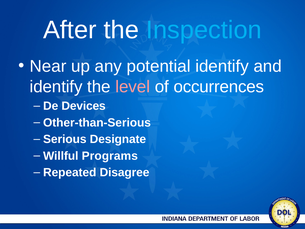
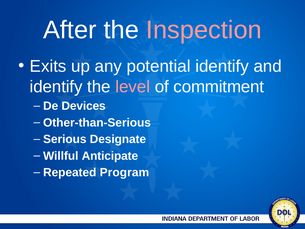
Inspection colour: light blue -> pink (204, 30)
Near: Near -> Exits (48, 66)
occurrences: occurrences -> commitment (219, 87)
Programs: Programs -> Anticipate (110, 156)
Disagree: Disagree -> Program (124, 172)
